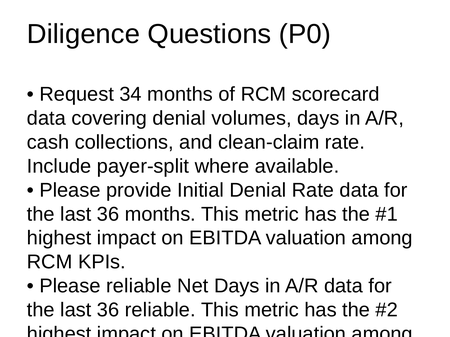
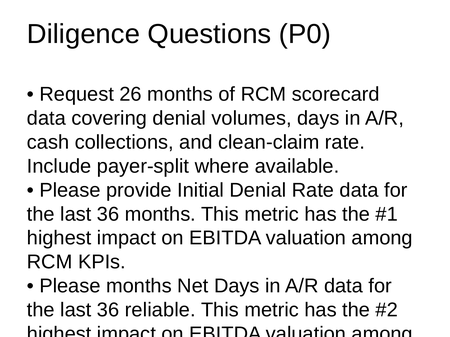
34: 34 -> 26 (131, 94)
Please reliable: reliable -> months (139, 286)
